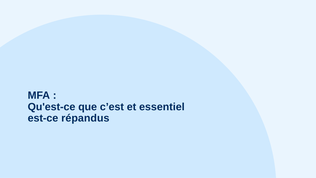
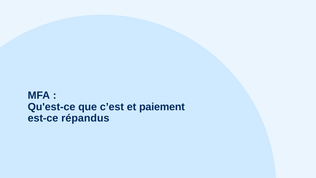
essentiel: essentiel -> paiement (162, 107)
